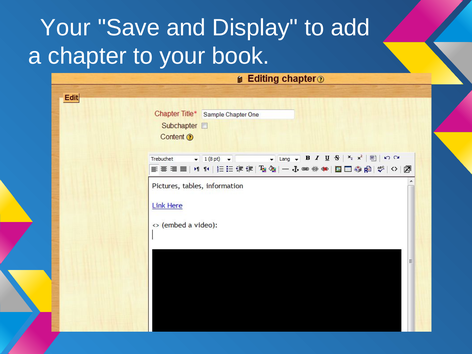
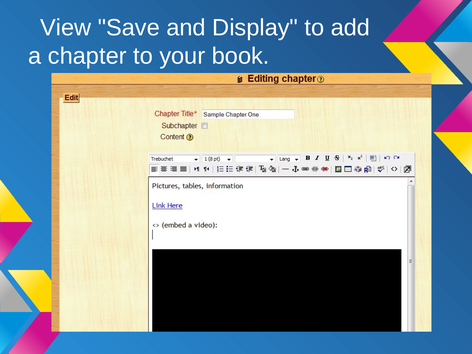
Your: Your -> View (66, 28)
